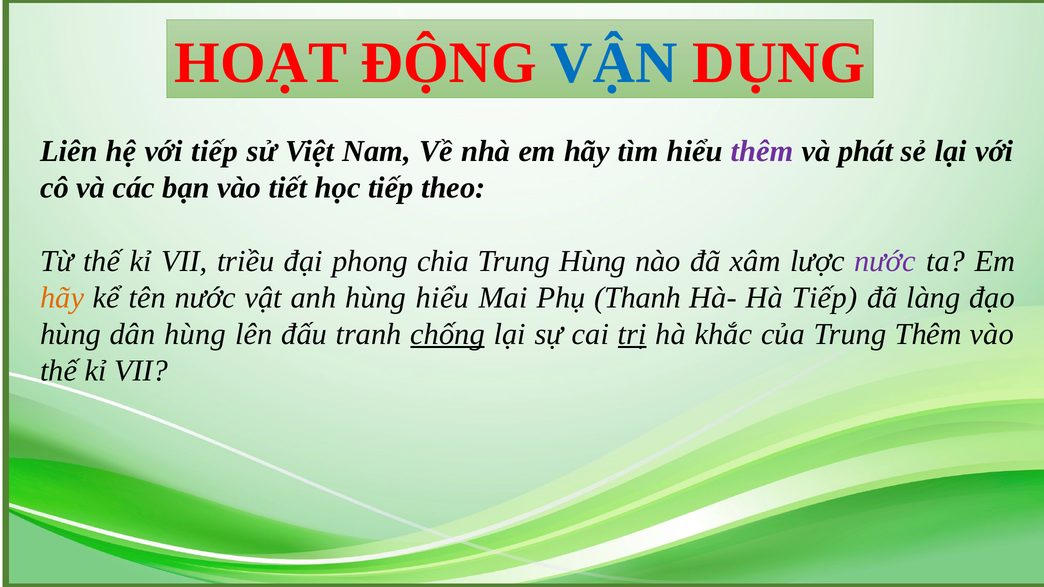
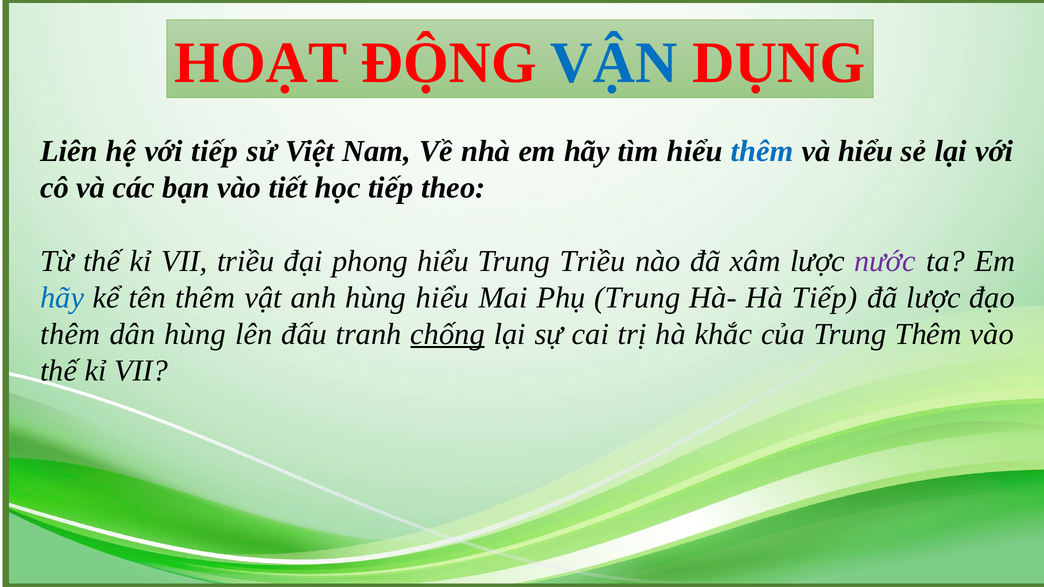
thêm colour: purple -> blue (762, 151)
và phát: phát -> hiểu (866, 151)
phong chia: chia -> hiểu (443, 261)
Trung Hùng: Hùng -> Triều (593, 261)
hãy colour: orange -> blue (62, 298)
tên nước: nước -> thêm (205, 298)
Phụ Thanh: Thanh -> Trung (637, 298)
đã làng: làng -> lược (933, 298)
hùng: hùng -> thêm (70, 334)
trị underline: present -> none (632, 334)
